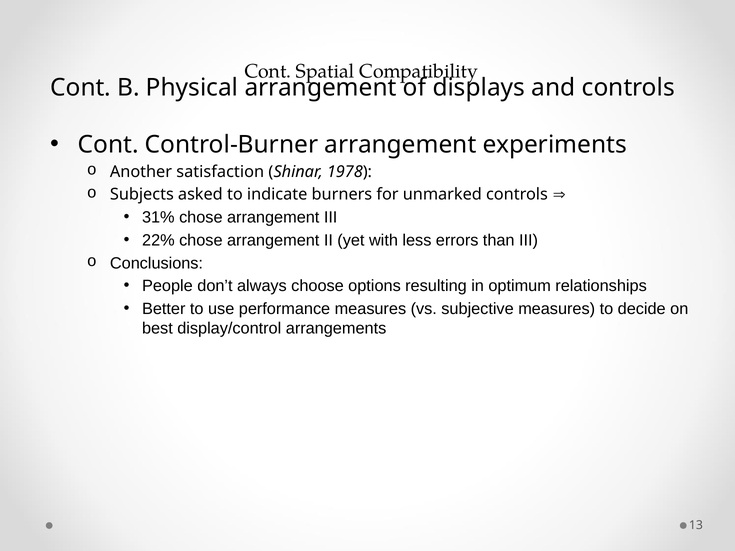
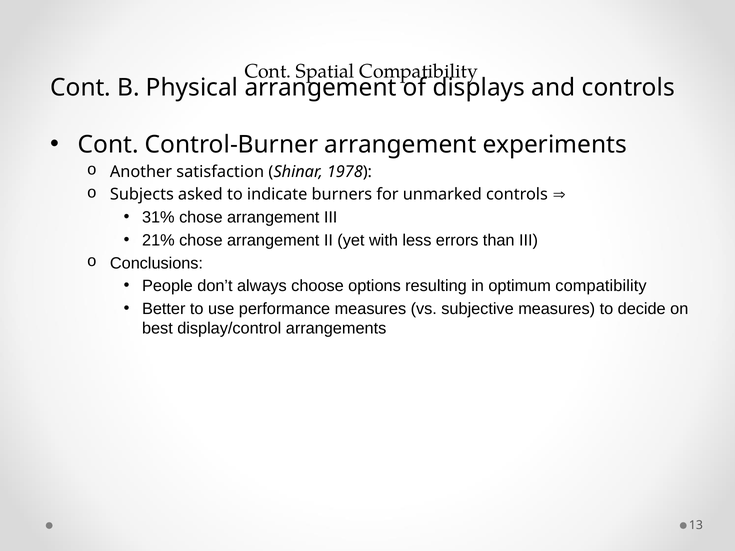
22%: 22% -> 21% (158, 240)
optimum relationships: relationships -> compatibility (601, 286)
